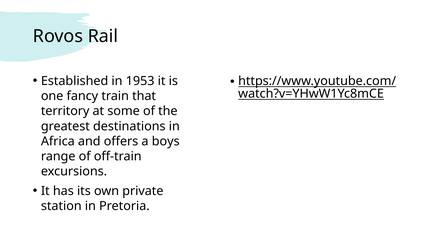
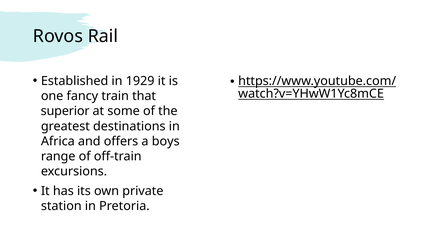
1953: 1953 -> 1929 (140, 81)
territory: territory -> superior (65, 111)
